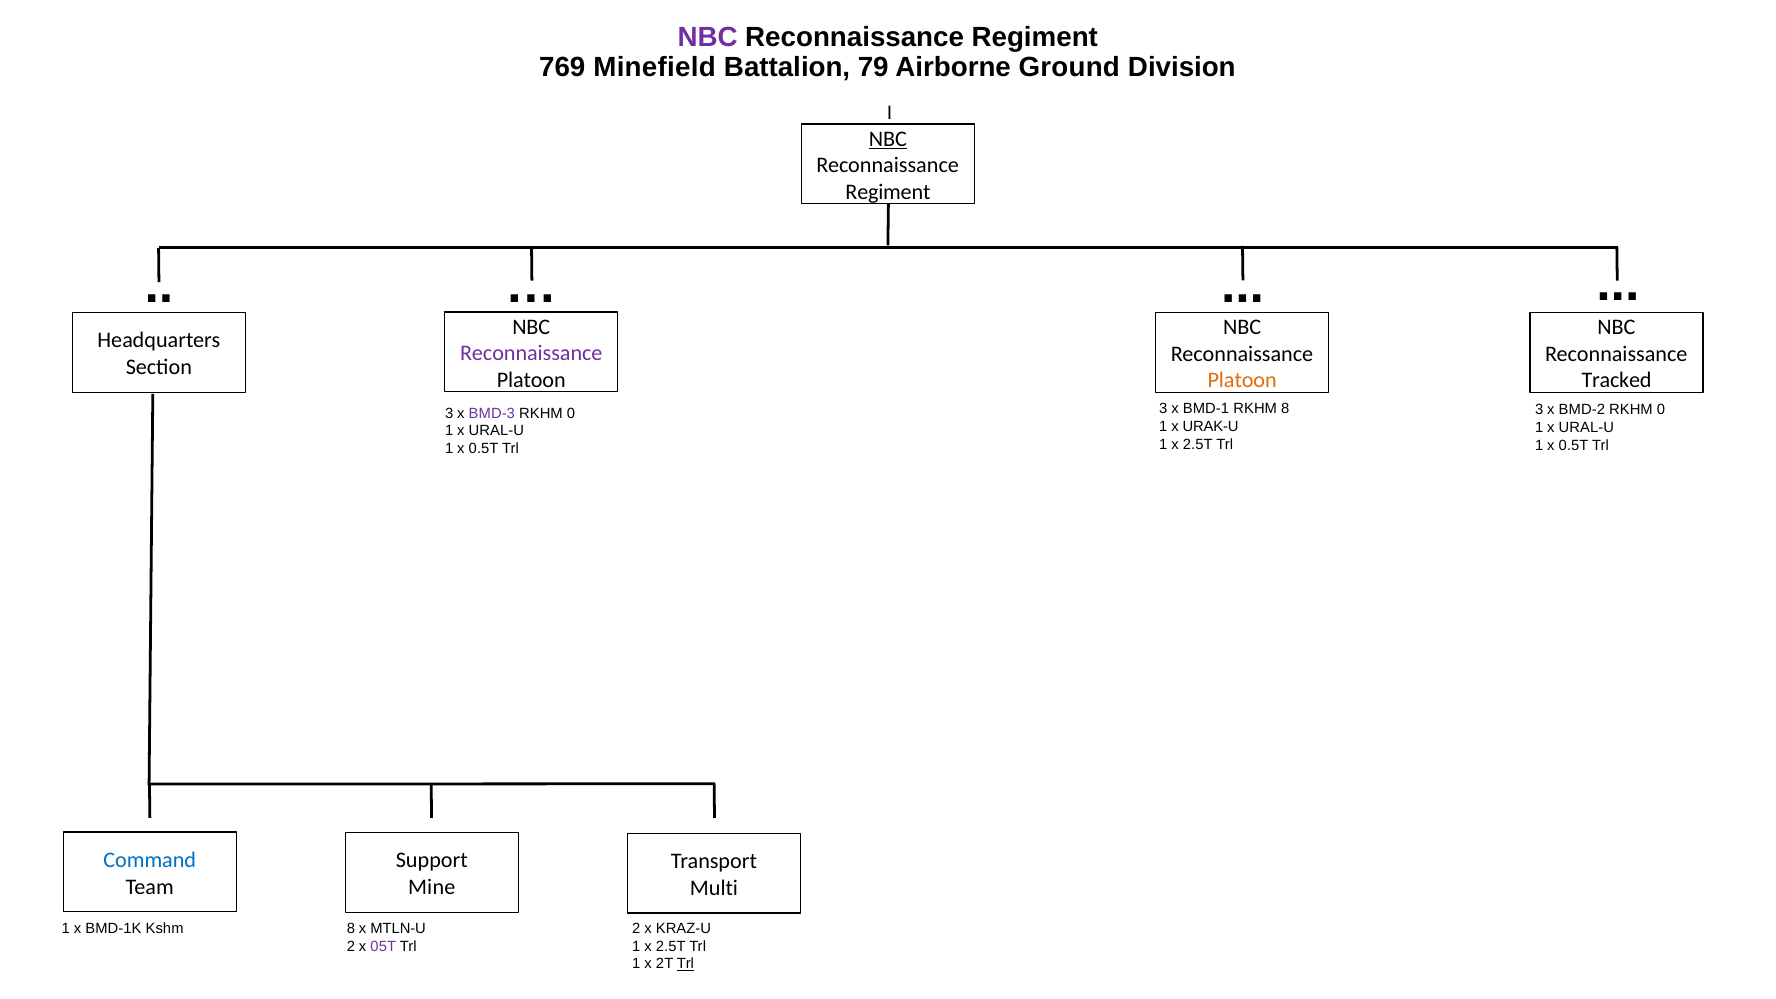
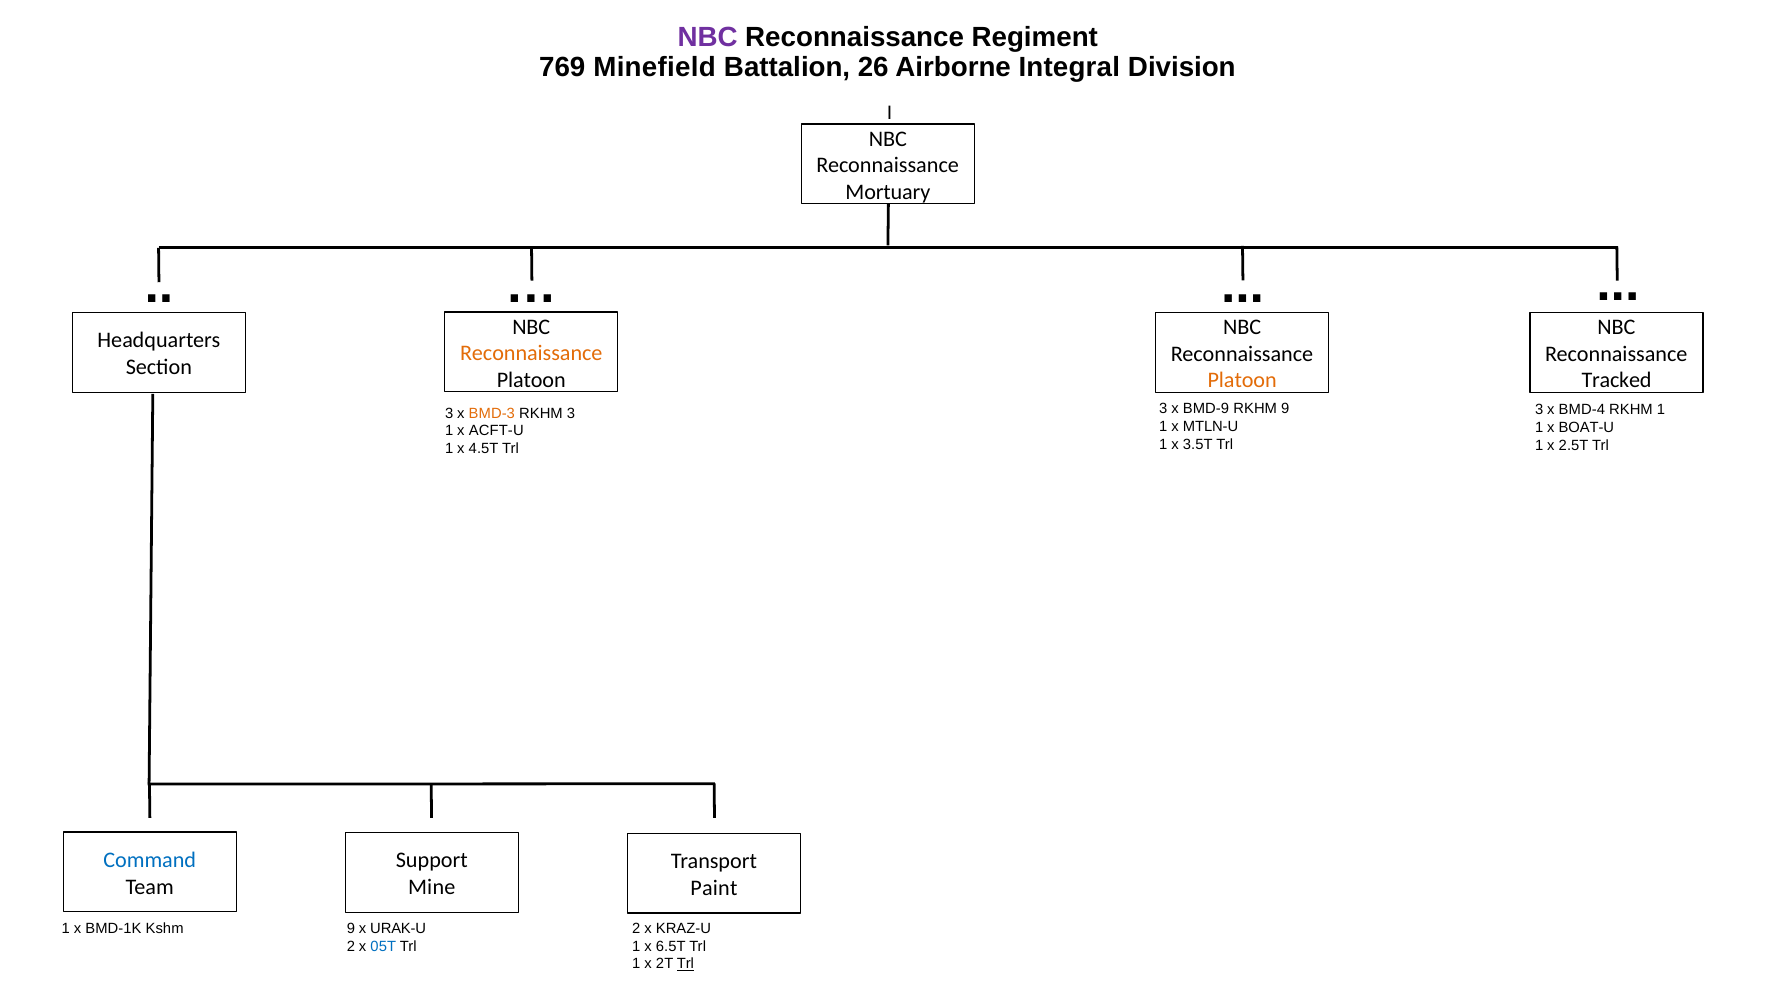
79: 79 -> 26 (873, 67)
Ground: Ground -> Integral (1069, 67)
NBC underline: present -> none (888, 139)
Regiment: Regiment -> Mortuary (888, 192)
Reconnaissance colour: purple -> orange (531, 353)
BMD-1: BMD-1 -> BMD-9 (1206, 409)
RKHM 8: 8 -> 9 (1285, 409)
BMD-2: BMD-2 -> BMD-4 (1582, 410)
0: 0 -> 1 (1661, 410)
BMD-3 colour: purple -> orange (492, 413)
0: 0 -> 3 (571, 413)
URAK-U: URAK-U -> MTLN-U (1211, 427)
URAL-U: URAL-U -> BOAT-U (1586, 428)
URAL-U: URAL-U -> ACFT-U (496, 431)
2.5T: 2.5T -> 3.5T (1198, 444)
0.5T: 0.5T -> 2.5T (1574, 445)
0.5T: 0.5T -> 4.5T (484, 449)
Multi: Multi -> Paint (714, 888)
Kshm 8: 8 -> 9 (351, 928)
MTLN-U: MTLN-U -> URAK-U (398, 928)
05T colour: purple -> blue (383, 946)
2.5T: 2.5T -> 6.5T (671, 946)
